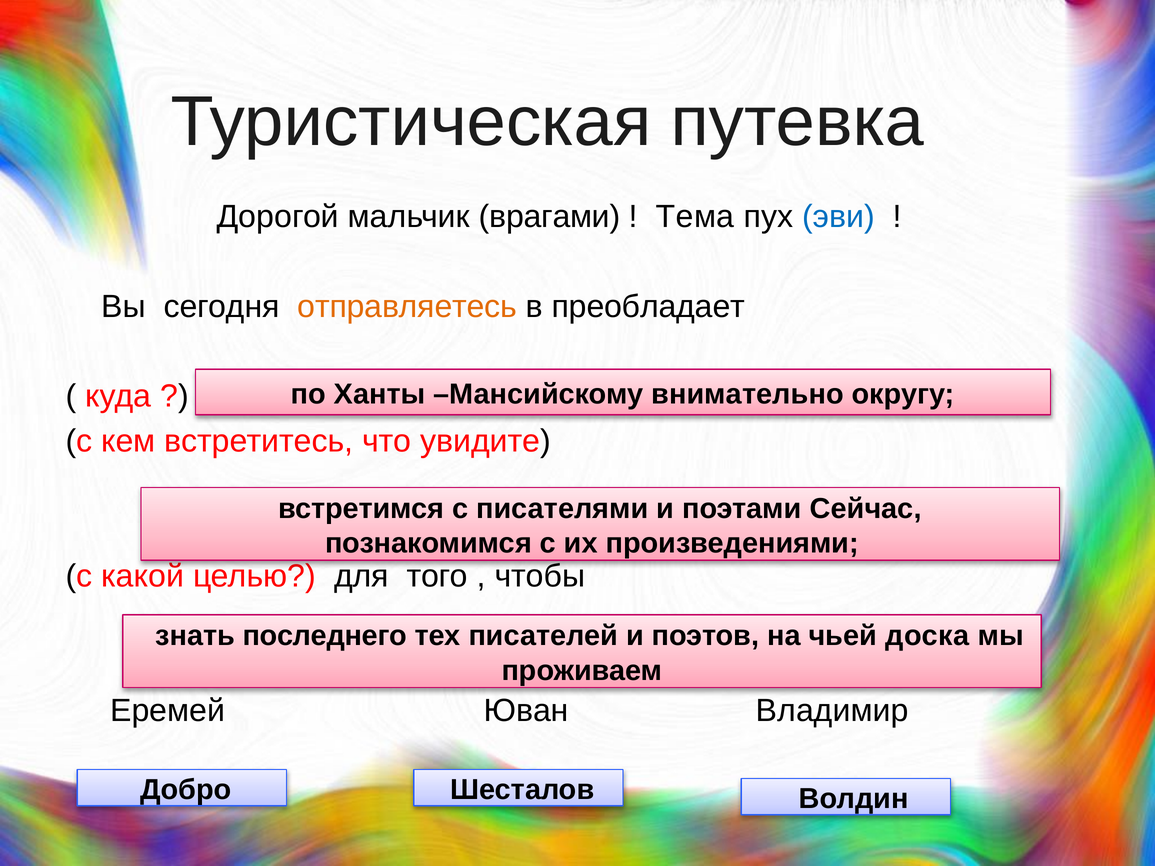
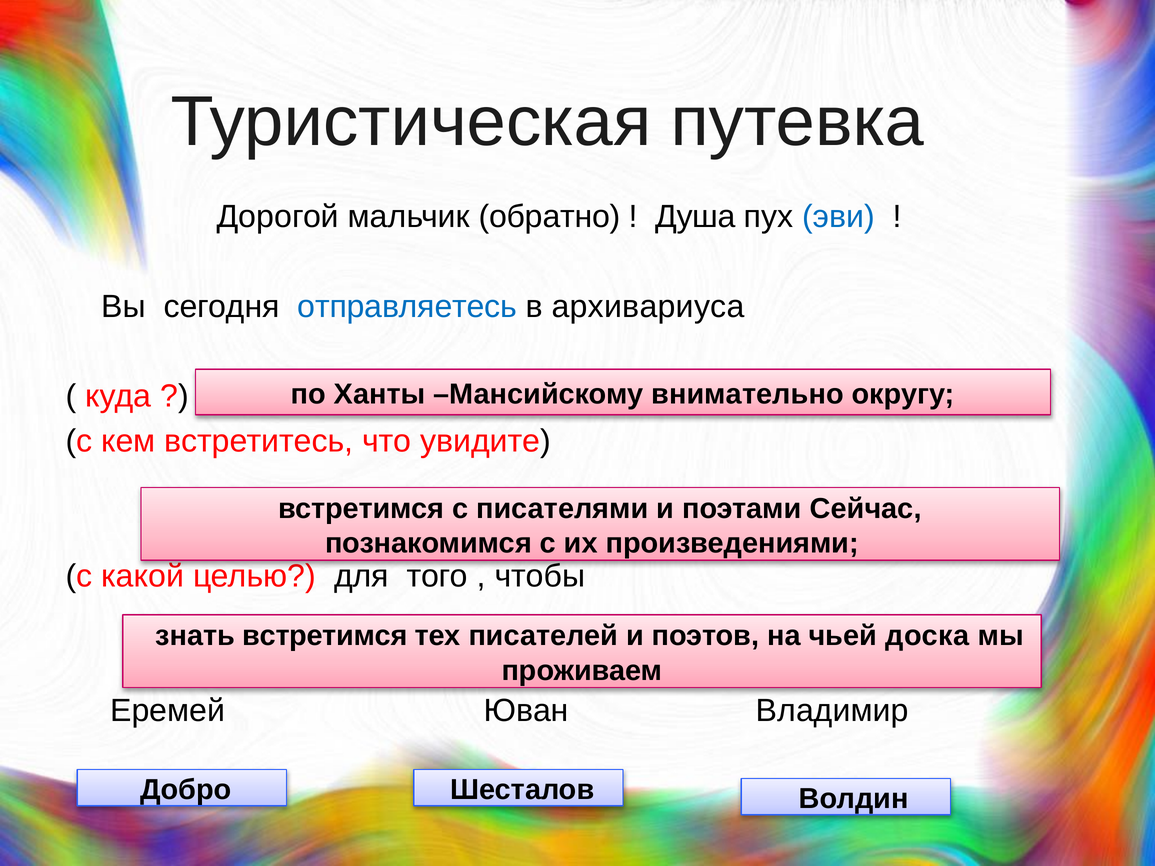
врагами: врагами -> обратно (550, 217)
Тема: Тема -> Душа (695, 217)
отправляетесь colour: orange -> blue (407, 307)
преобладает: преобладает -> архивариуса (648, 307)
знать последнего: последнего -> встретимся (325, 636)
